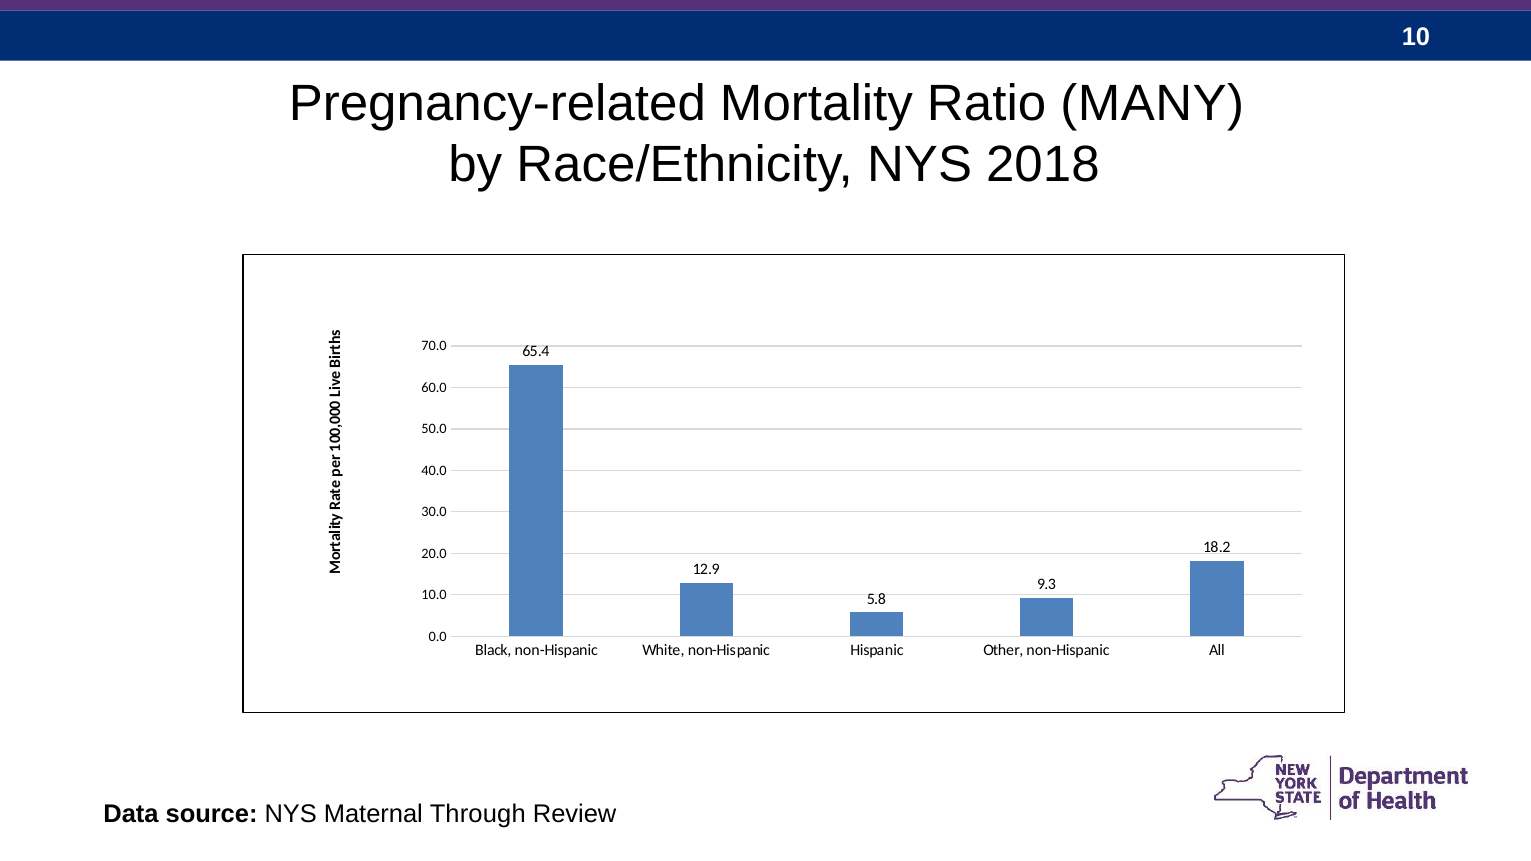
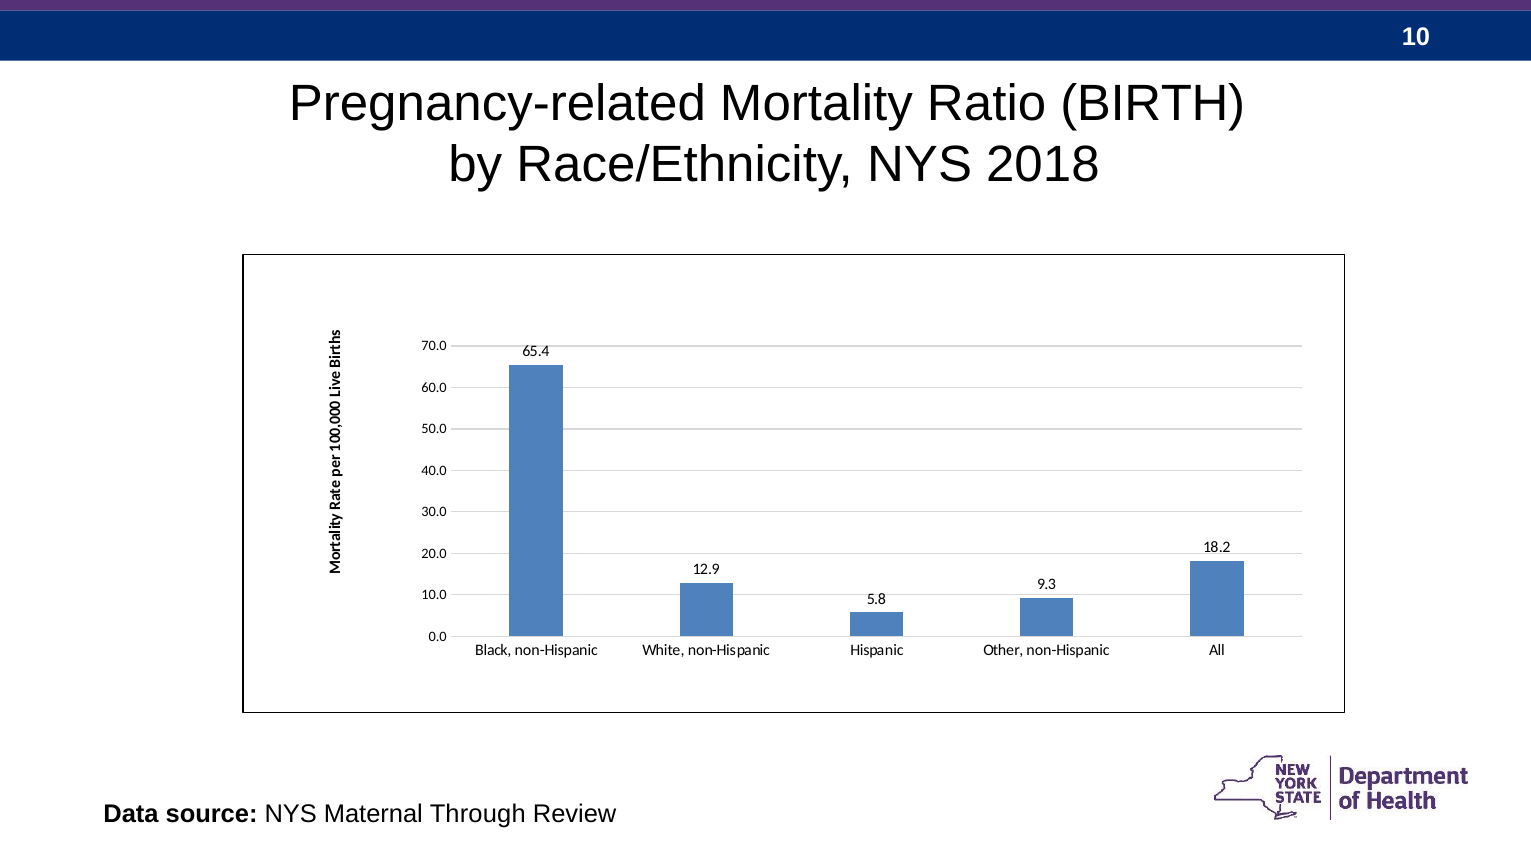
MANY: MANY -> BIRTH (1153, 103)
